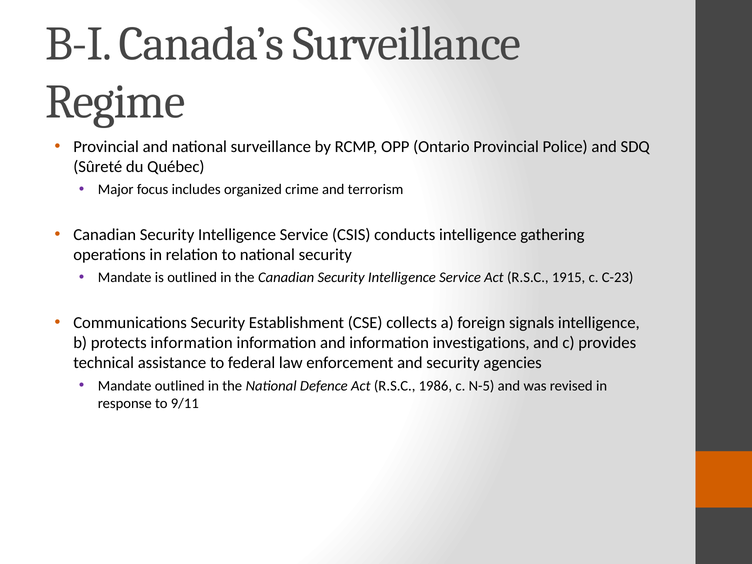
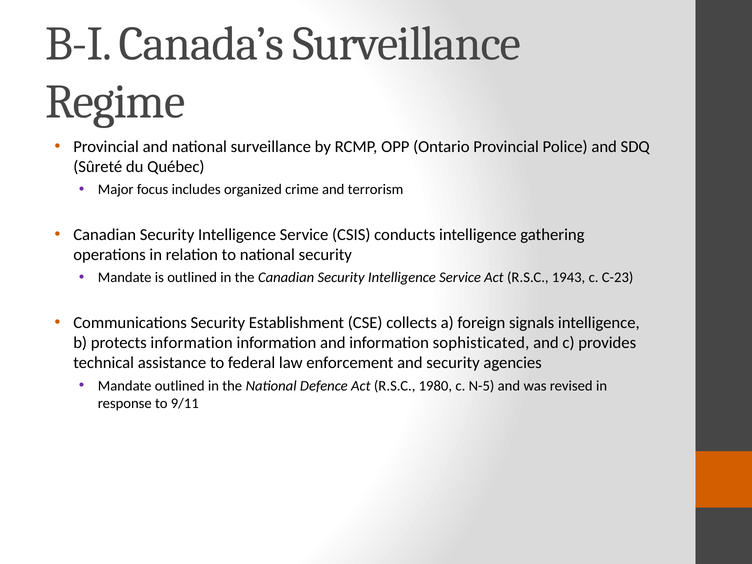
1915: 1915 -> 1943 (569, 278)
investigations: investigations -> sophisticated (481, 343)
1986: 1986 -> 1980 (435, 386)
